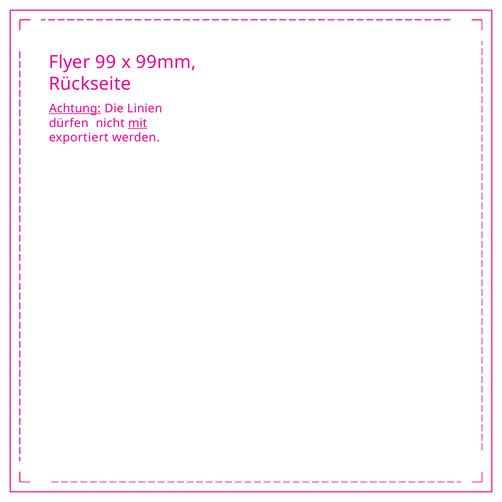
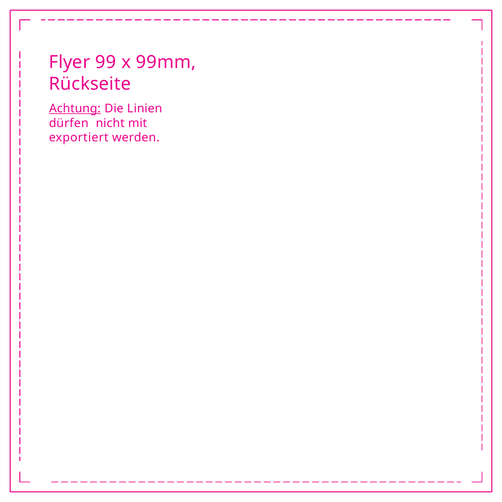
mit underline: present -> none (138, 123)
